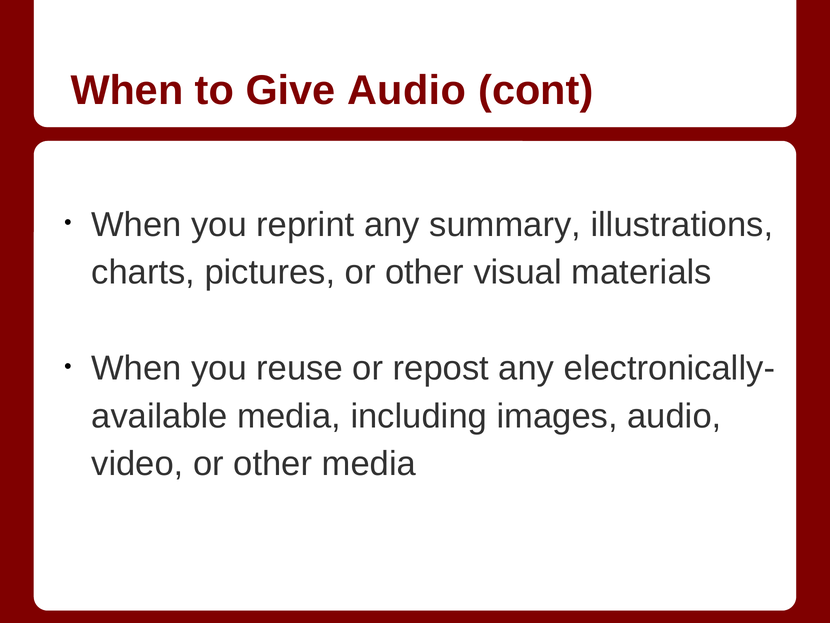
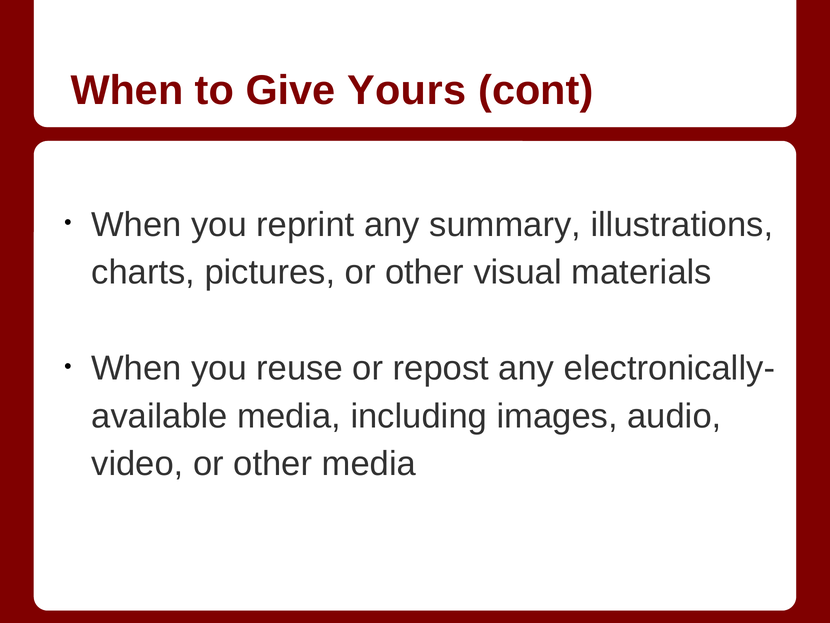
Give Audio: Audio -> Yours (407, 90)
